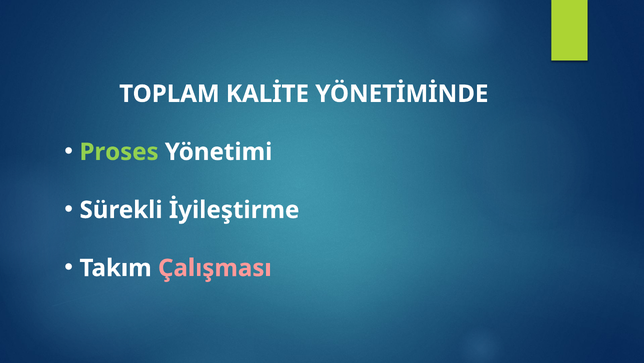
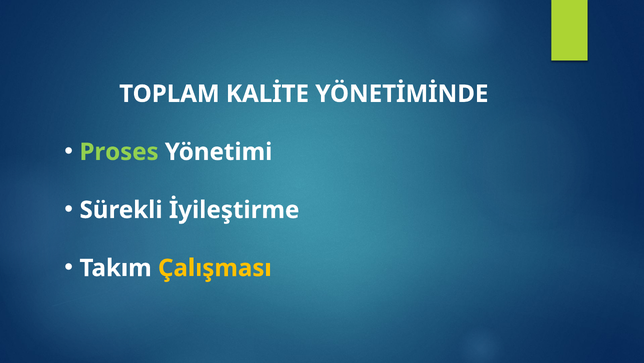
Çalışması colour: pink -> yellow (215, 268)
